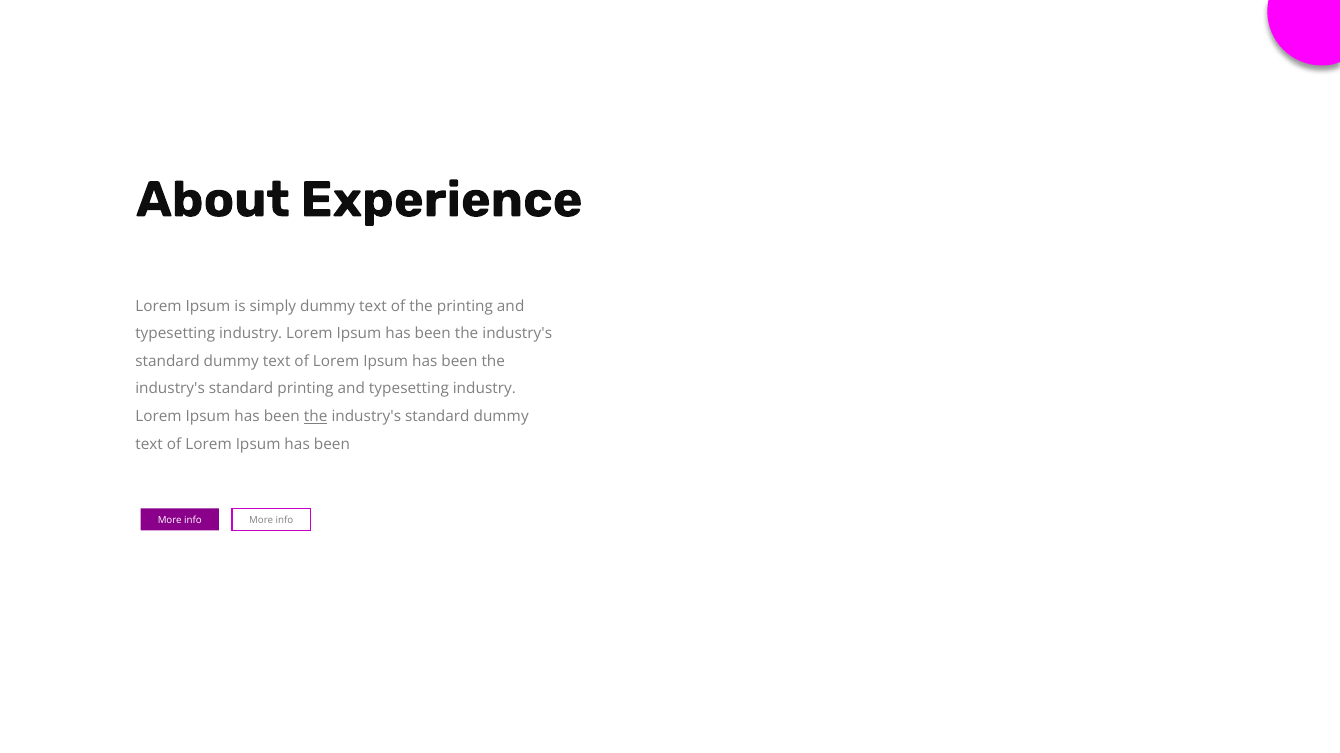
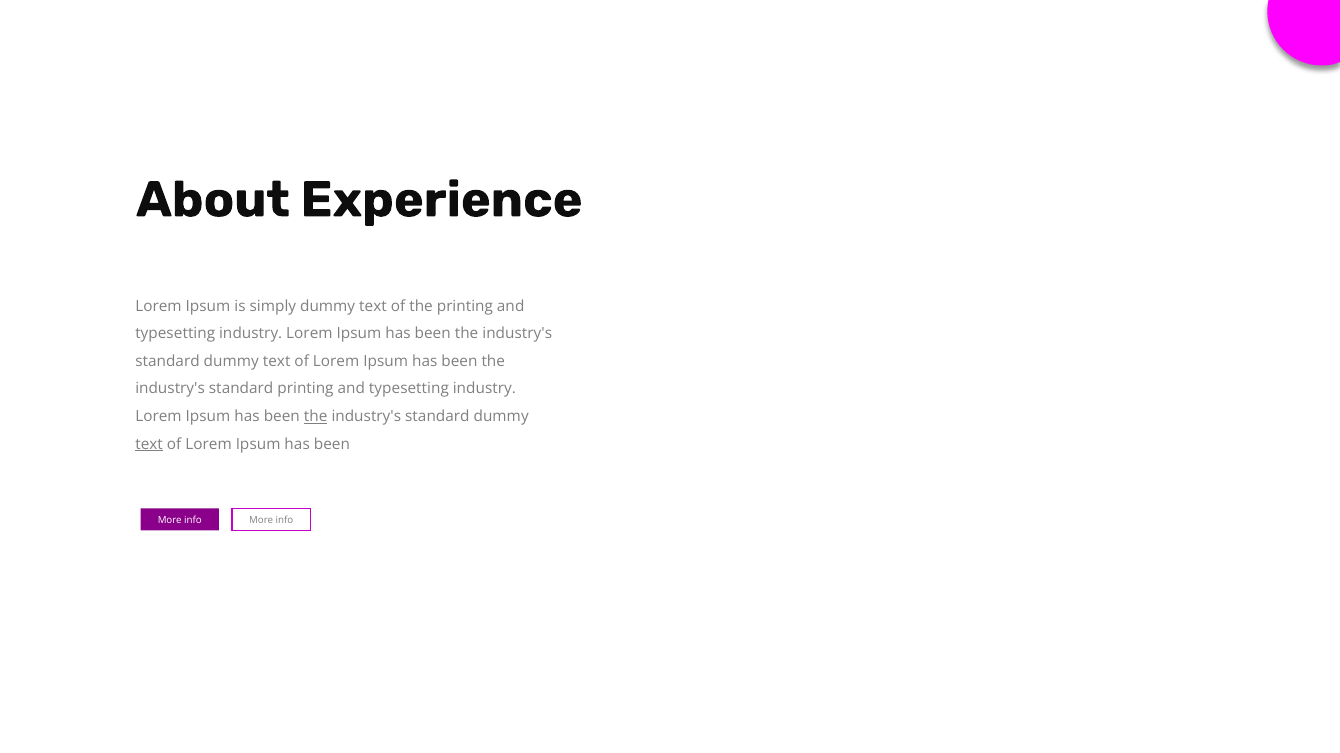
text underline: none -> present (149, 445)
